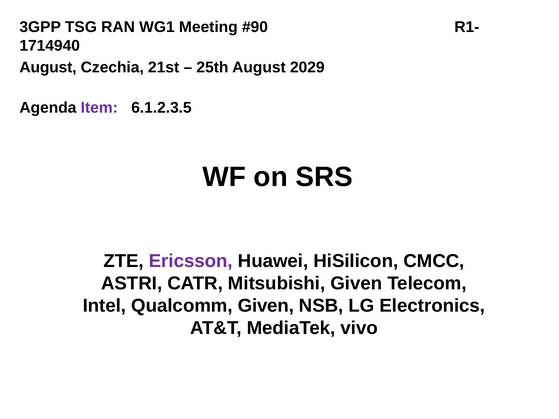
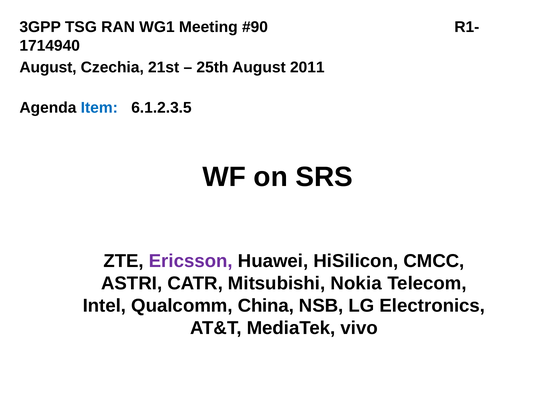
2029: 2029 -> 2011 (307, 67)
Item colour: purple -> blue (99, 108)
Mitsubishi Given: Given -> Nokia (356, 284)
Qualcomm Given: Given -> China (266, 306)
